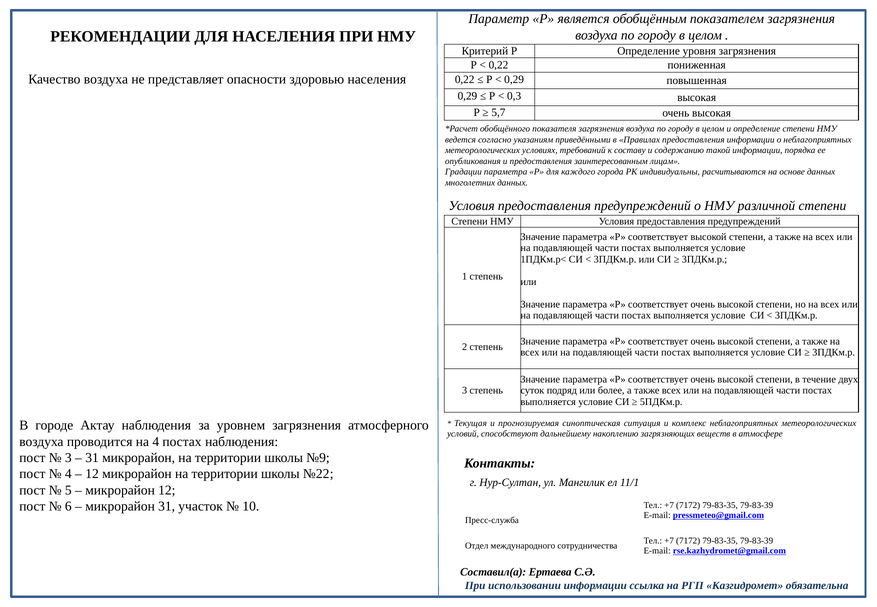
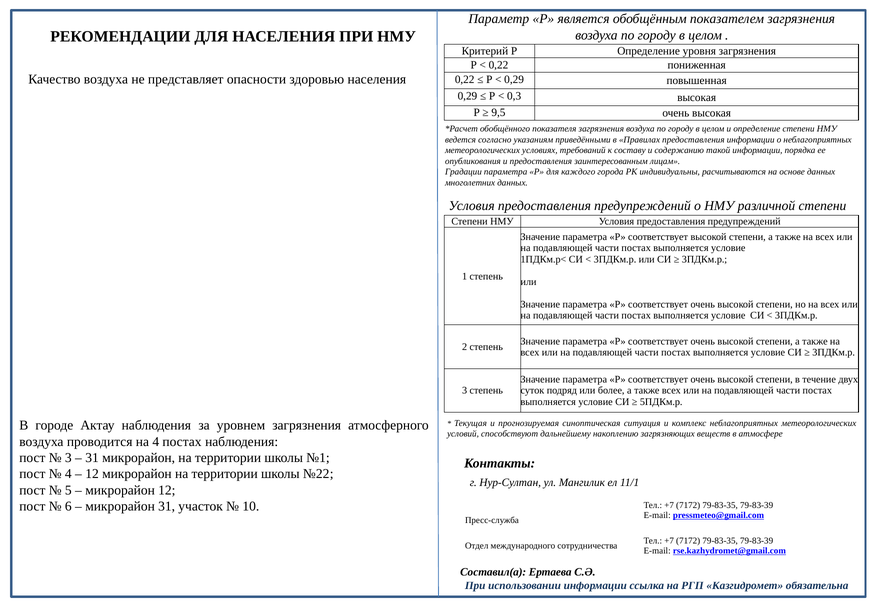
5,7: 5,7 -> 9,5 (498, 113)
№9: №9 -> №1 (318, 458)
